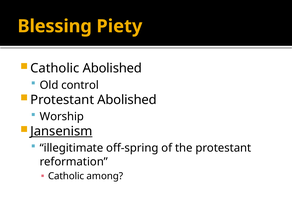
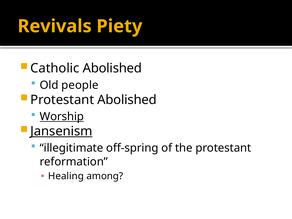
Blessing: Blessing -> Revivals (55, 26)
control: control -> people (80, 85)
Worship underline: none -> present (62, 117)
Catholic: Catholic -> Healing (66, 176)
